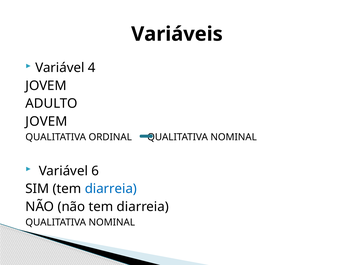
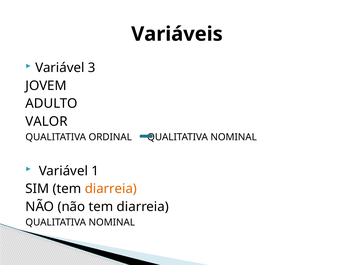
4: 4 -> 3 (92, 68)
JOVEM: JOVEM -> VALOR (47, 122)
6: 6 -> 1 (95, 171)
diarreia colour: blue -> orange (111, 189)
